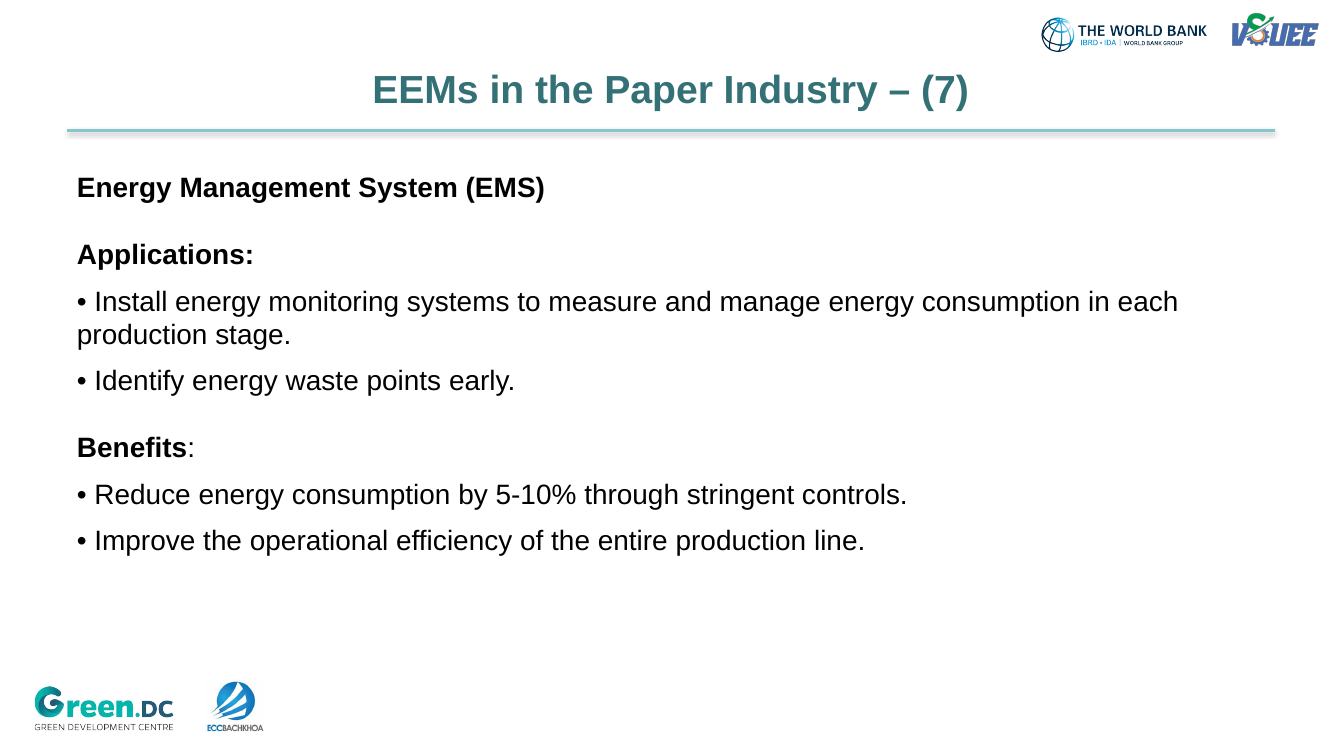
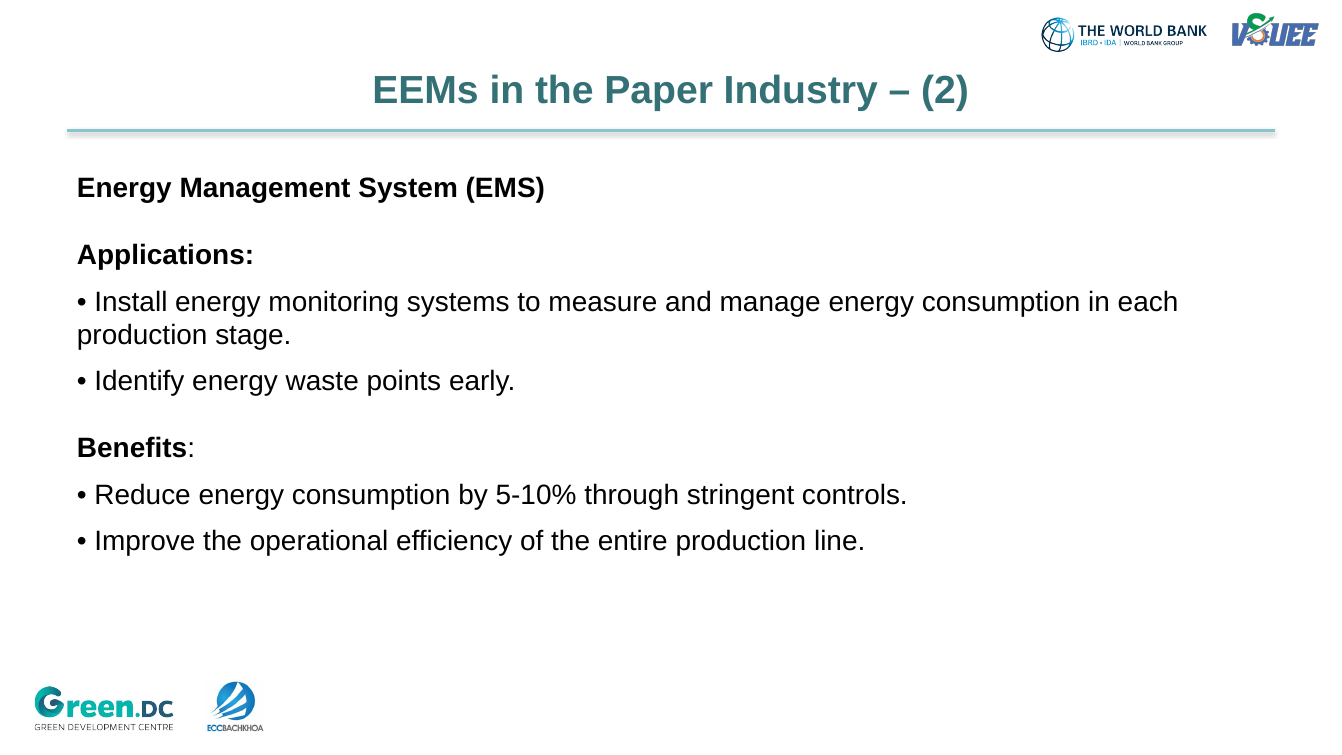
7: 7 -> 2 (945, 90)
